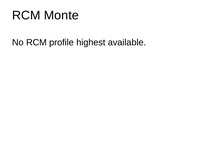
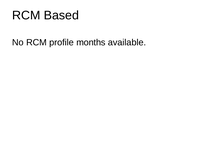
Monte: Monte -> Based (61, 15)
highest: highest -> months (91, 43)
